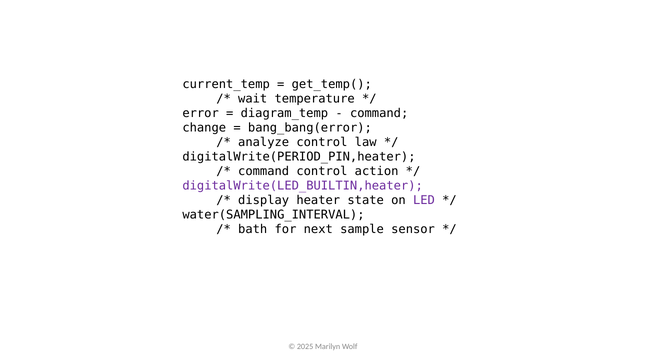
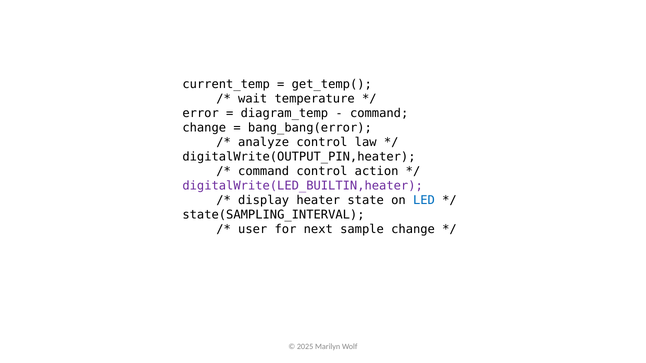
digitalWrite(PERIOD_PIN,heater: digitalWrite(PERIOD_PIN,heater -> digitalWrite(OUTPUT_PIN,heater (299, 157)
LED colour: purple -> blue (424, 201)
water(SAMPLING_INTERVAL: water(SAMPLING_INTERVAL -> state(SAMPLING_INTERVAL (273, 215)
bath: bath -> user (253, 230)
sample sensor: sensor -> change (413, 230)
